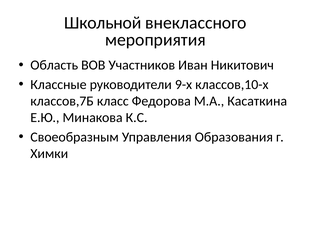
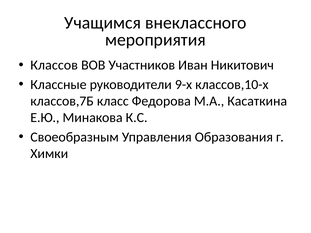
Школьной: Школьной -> Учащимся (103, 23)
Область: Область -> Классов (54, 65)
